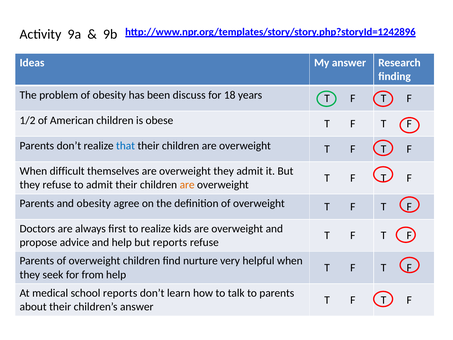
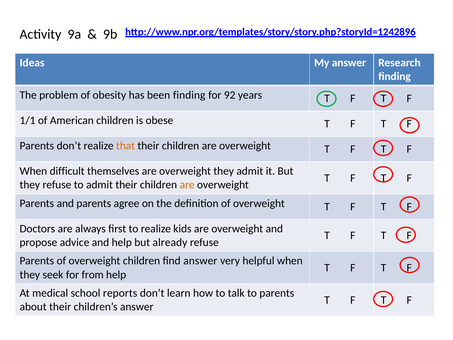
been discuss: discuss -> finding (189, 95)
18: 18 -> 92 (230, 95)
1/2: 1/2 -> 1/1 (28, 120)
that colour: blue -> orange (126, 146)
and obesity: obesity -> parents (94, 203)
but reports: reports -> already (170, 242)
find nurture: nurture -> answer (200, 261)
